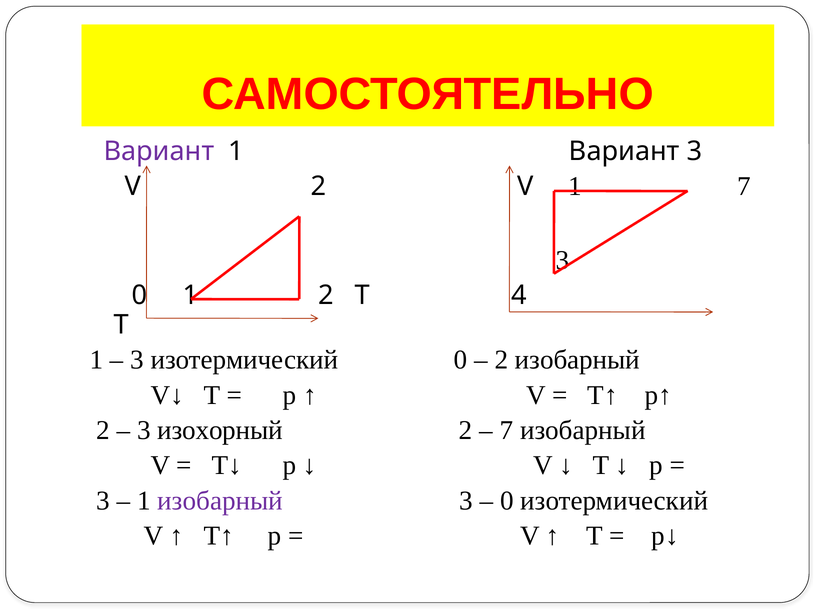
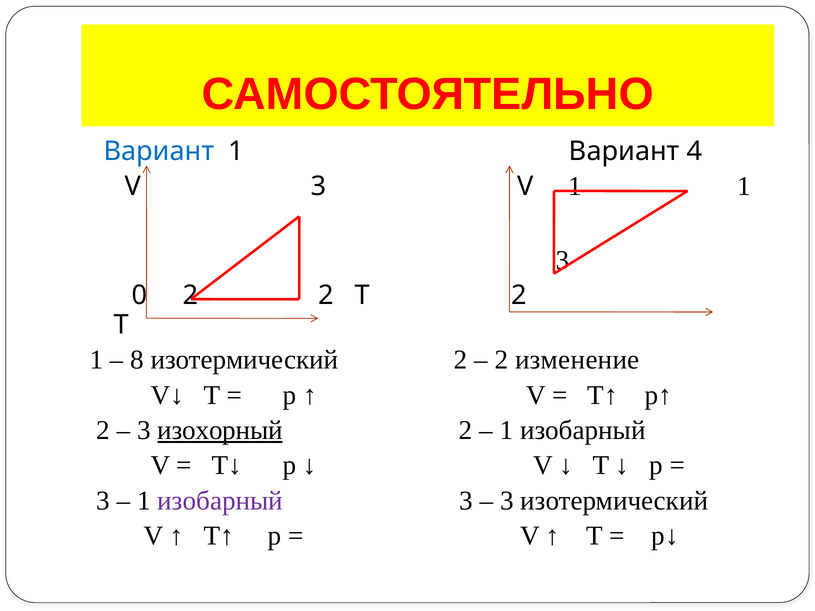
Вариант colour: purple -> blue (159, 151)
Вариант 3: 3 -> 4 (694, 151)
V 2: 2 -> 3 (319, 187)
1 7: 7 -> 1 (744, 187)
0 1: 1 -> 2 (190, 295)
T 4: 4 -> 2 (519, 295)
3: 3 -> 8 (137, 360)
изотермический 0: 0 -> 2 (461, 360)
2 изобарный: изобарный -> изменение (577, 360)
изохорный underline: none -> present (220, 430)
7: 7 -> 1 (506, 430)
0: 0 -> 3 (507, 501)
